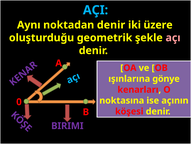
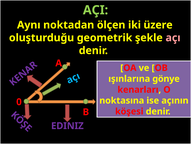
AÇI colour: light blue -> light green (96, 10)
noktadan denir: denir -> ölçen (111, 25)
BIRIMI: BIRIMI -> EDINIZ (67, 125)
